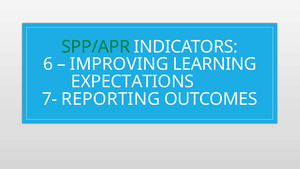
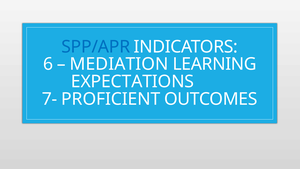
SPP/APR colour: green -> blue (96, 47)
IMPROVING: IMPROVING -> MEDIATION (119, 64)
REPORTING: REPORTING -> PROFICIENT (111, 99)
